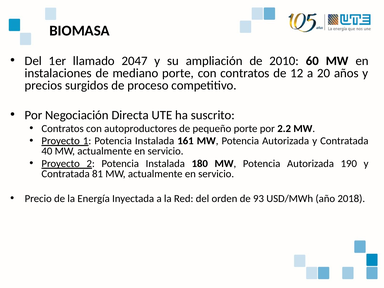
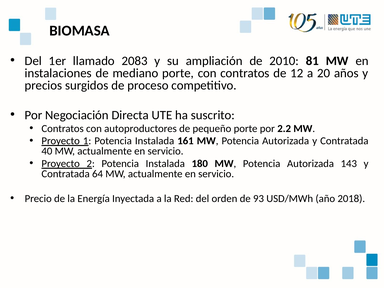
2047: 2047 -> 2083 (135, 61)
60: 60 -> 81 (312, 61)
190: 190 -> 143 (349, 164)
81: 81 -> 64 (98, 174)
